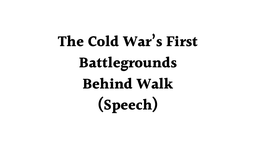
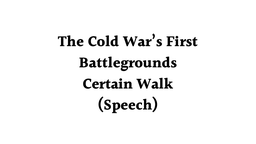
Behind: Behind -> Certain (108, 84)
